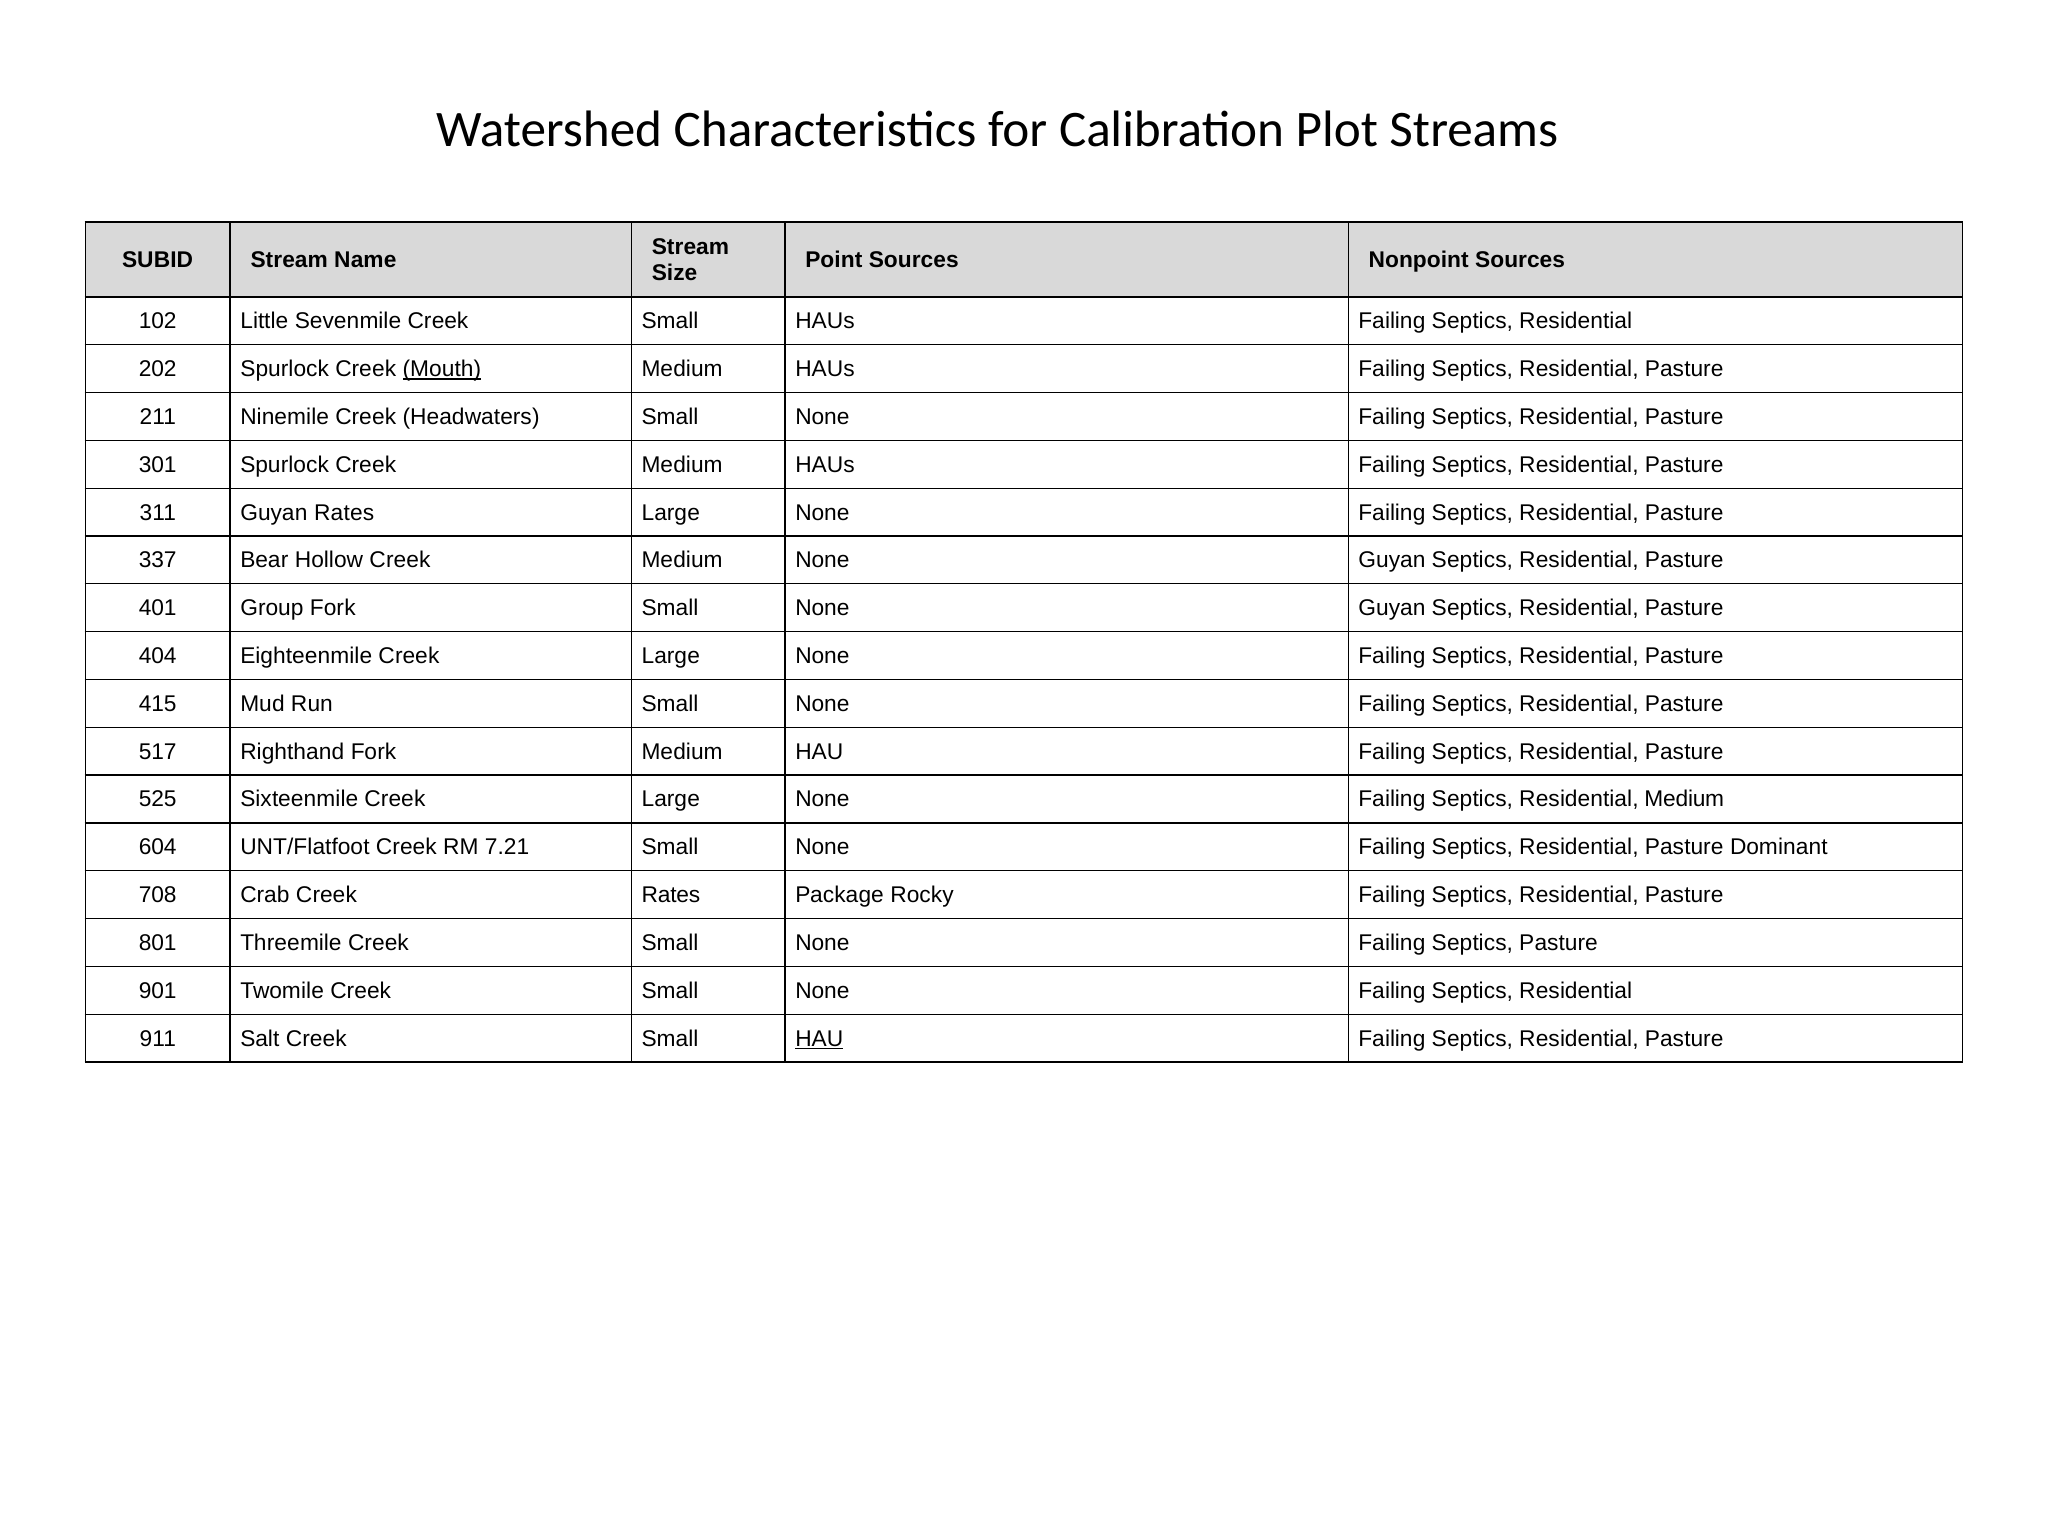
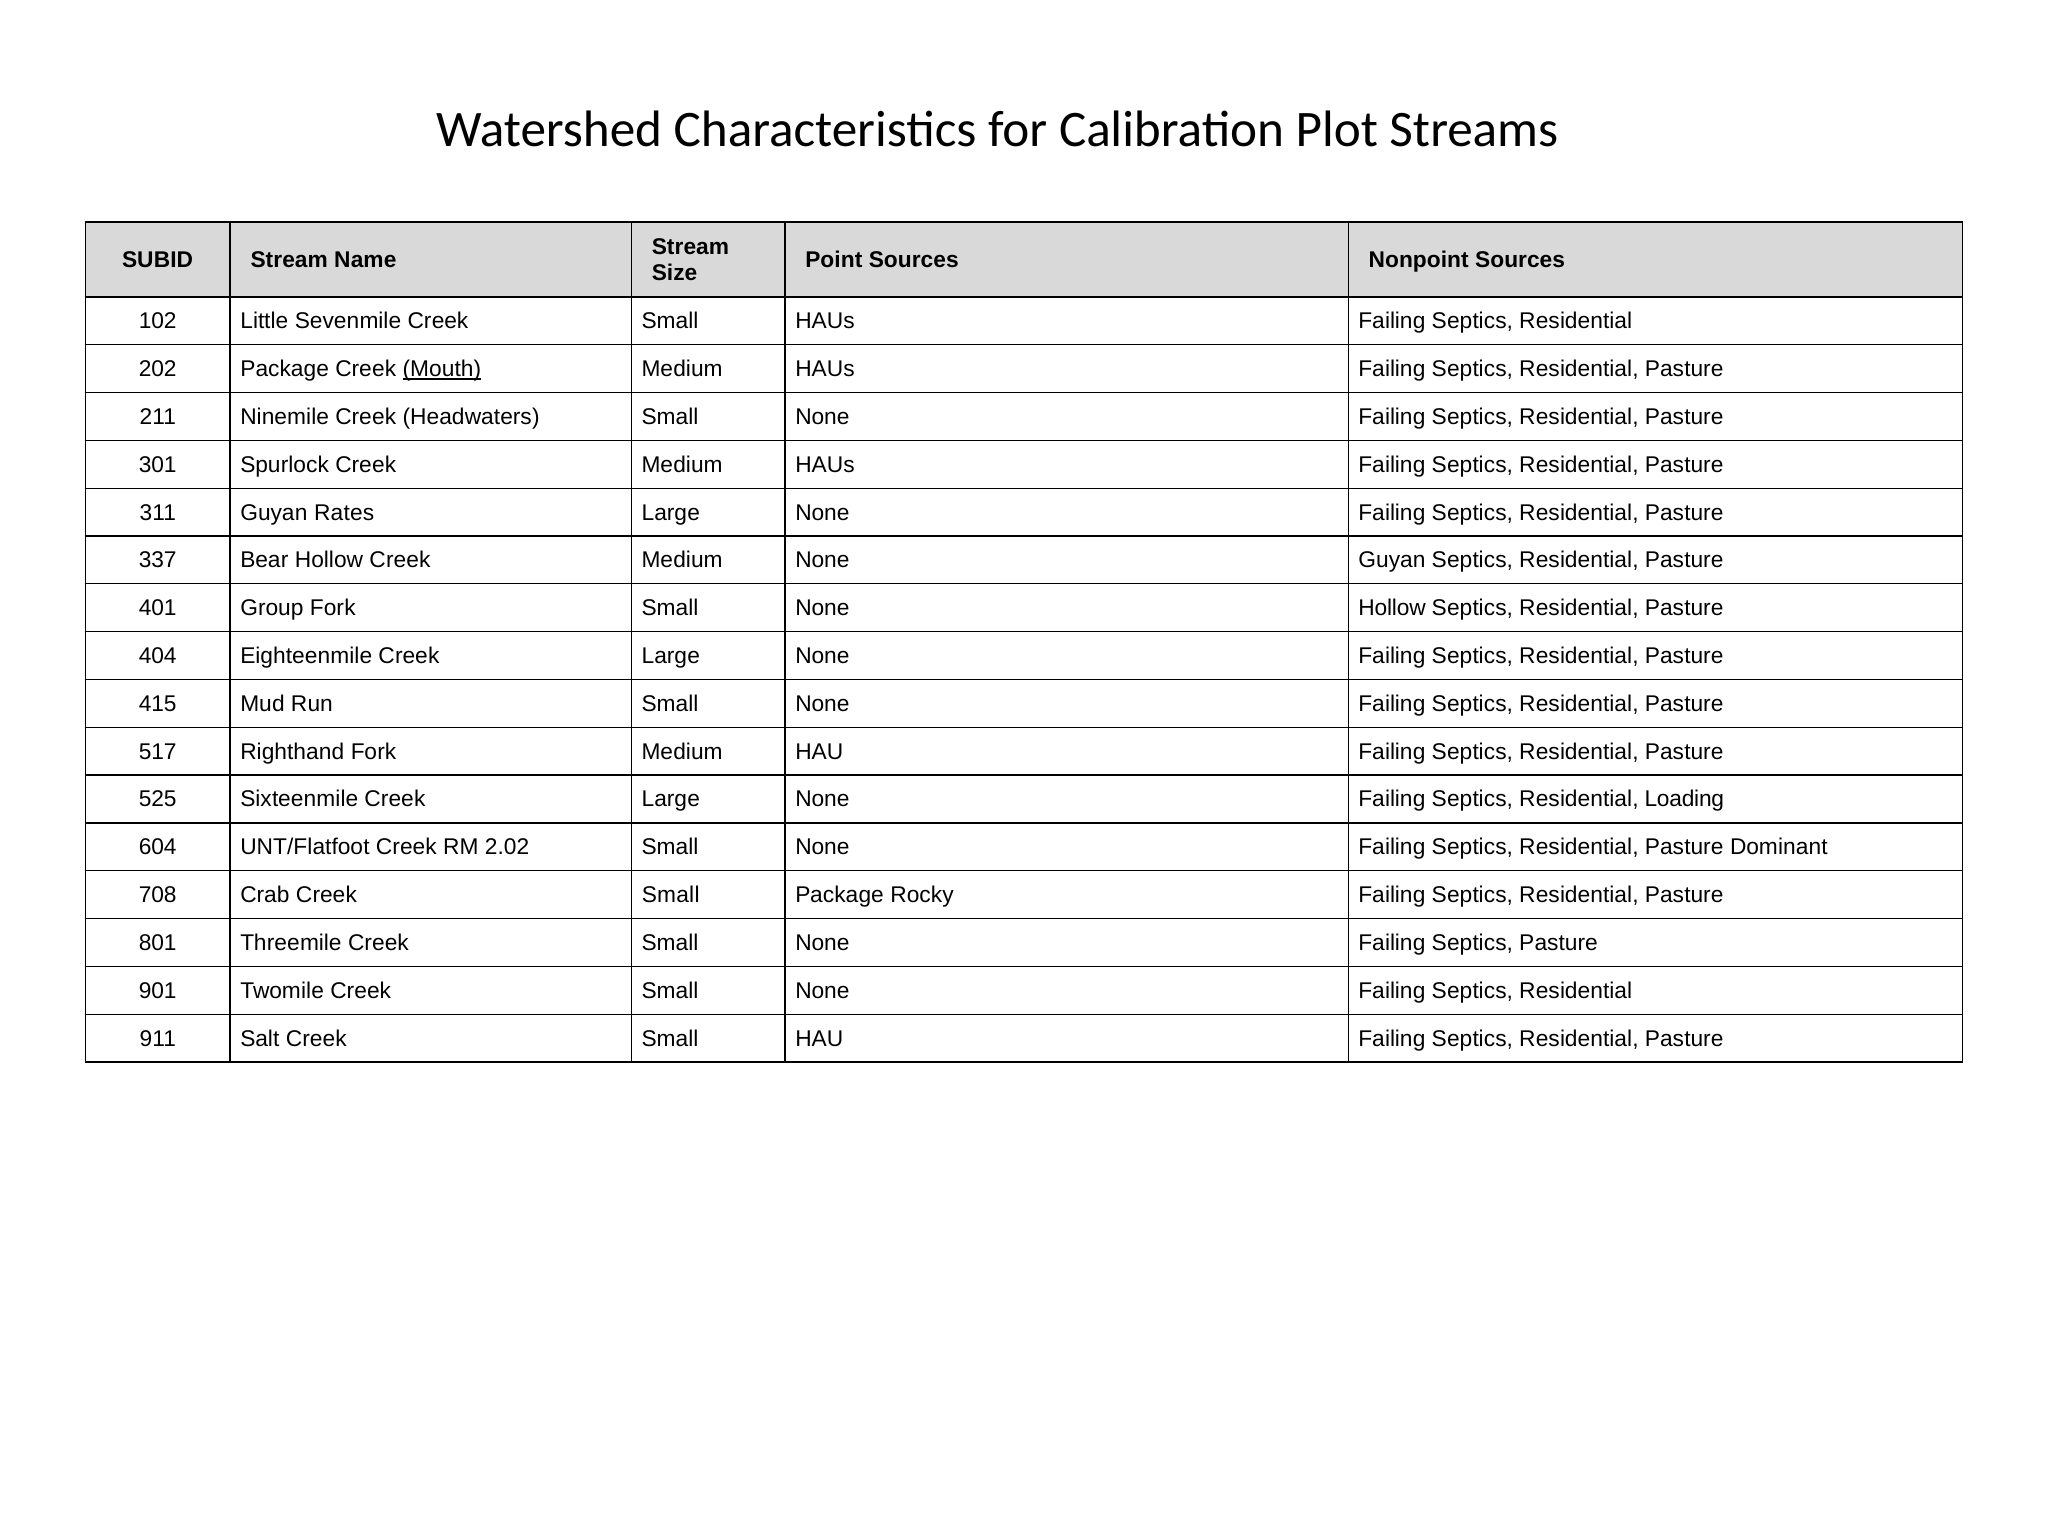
202 Spurlock: Spurlock -> Package (285, 369)
Small None Guyan: Guyan -> Hollow (1392, 608)
Residential Medium: Medium -> Loading (1684, 799)
7.21: 7.21 -> 2.02 (507, 847)
Crab Creek Rates: Rates -> Small (671, 895)
HAU underline: present -> none (819, 1039)
